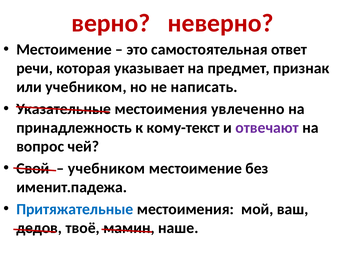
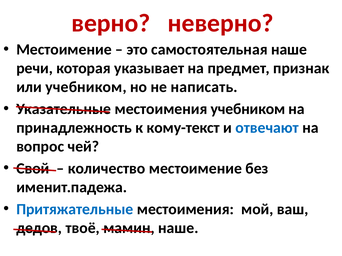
самостоятельная ответ: ответ -> наше (289, 50)
местоимения увлеченно: увлеченно -> учебником (248, 109)
отвечают colour: purple -> blue (267, 128)
учебником: учебником -> количество (107, 169)
